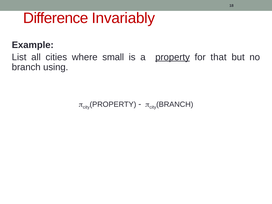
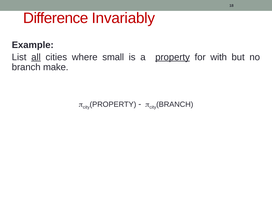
all underline: none -> present (36, 57)
that: that -> with (219, 57)
using: using -> make (56, 67)
